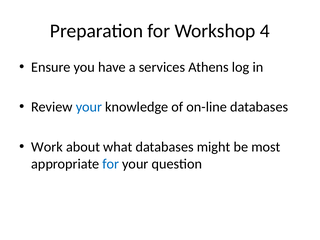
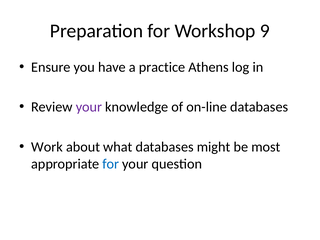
4: 4 -> 9 (265, 31)
services: services -> practice (162, 67)
your colour: blue -> purple (89, 107)
